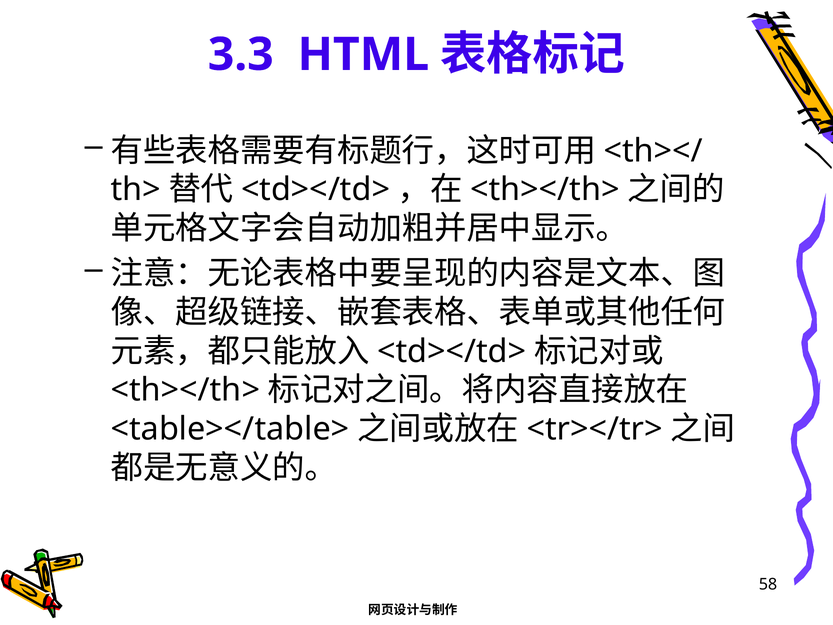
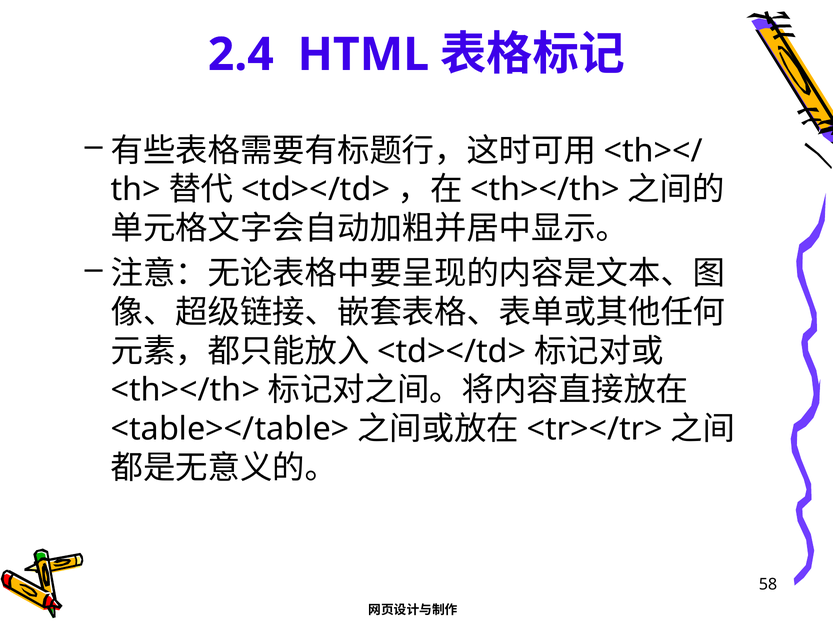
3.3: 3.3 -> 2.4 (241, 55)
